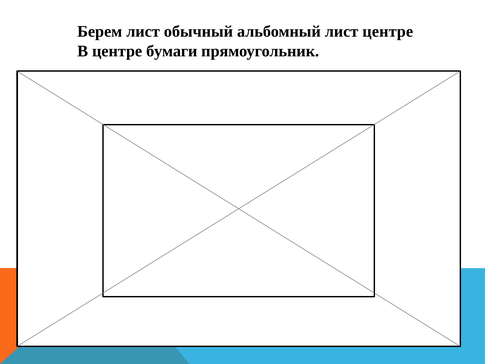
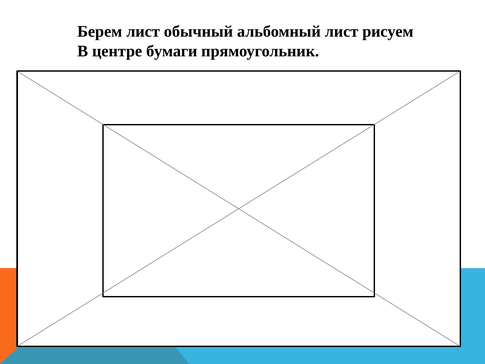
лист центре: центре -> рисуем (388, 32)
